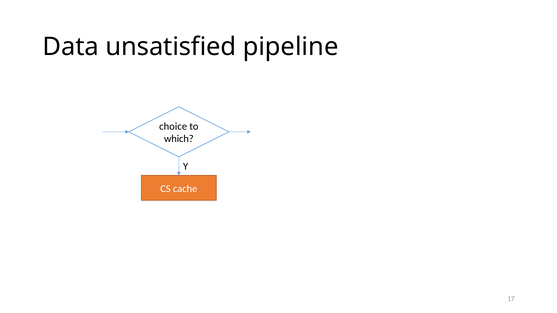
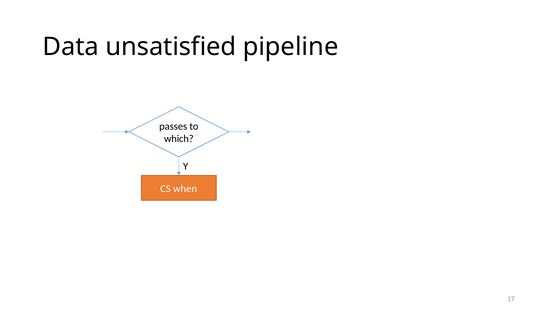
choice: choice -> passes (173, 126)
cache: cache -> when (185, 189)
